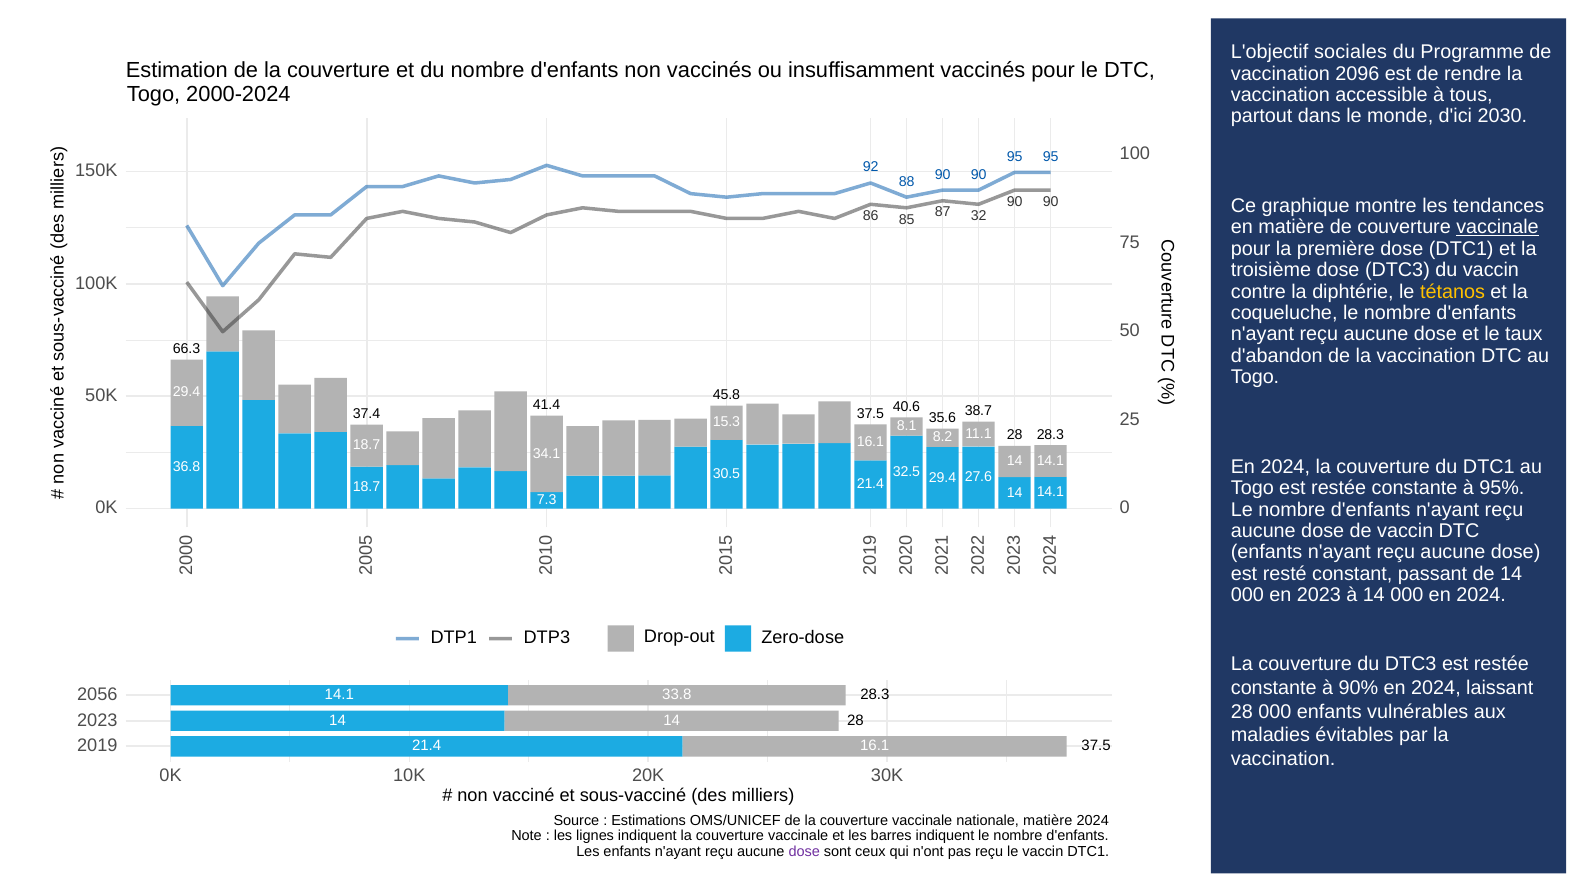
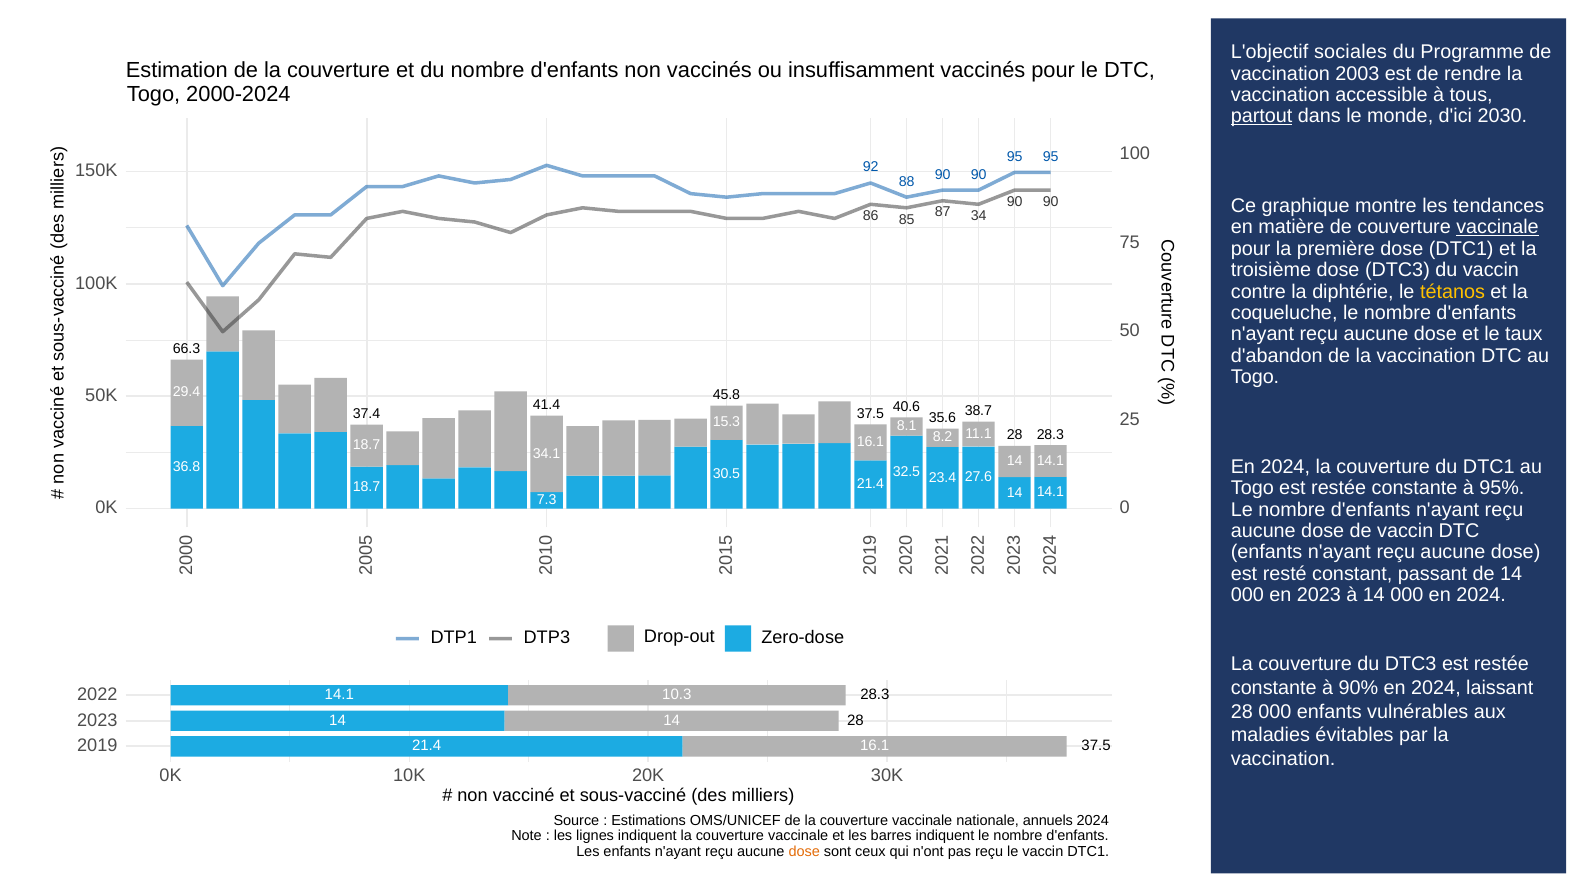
2096: 2096 -> 2003 (1357, 74)
partout underline: none -> present (1262, 116)
32: 32 -> 34 (979, 216)
32.5 29.4: 29.4 -> 23.4 (942, 477)
2056: 2056 -> 2022 (97, 695)
33.8: 33.8 -> 10.3 (677, 695)
nationale matière: matière -> annuels (1048, 821)
dose colour: purple -> orange (804, 852)
